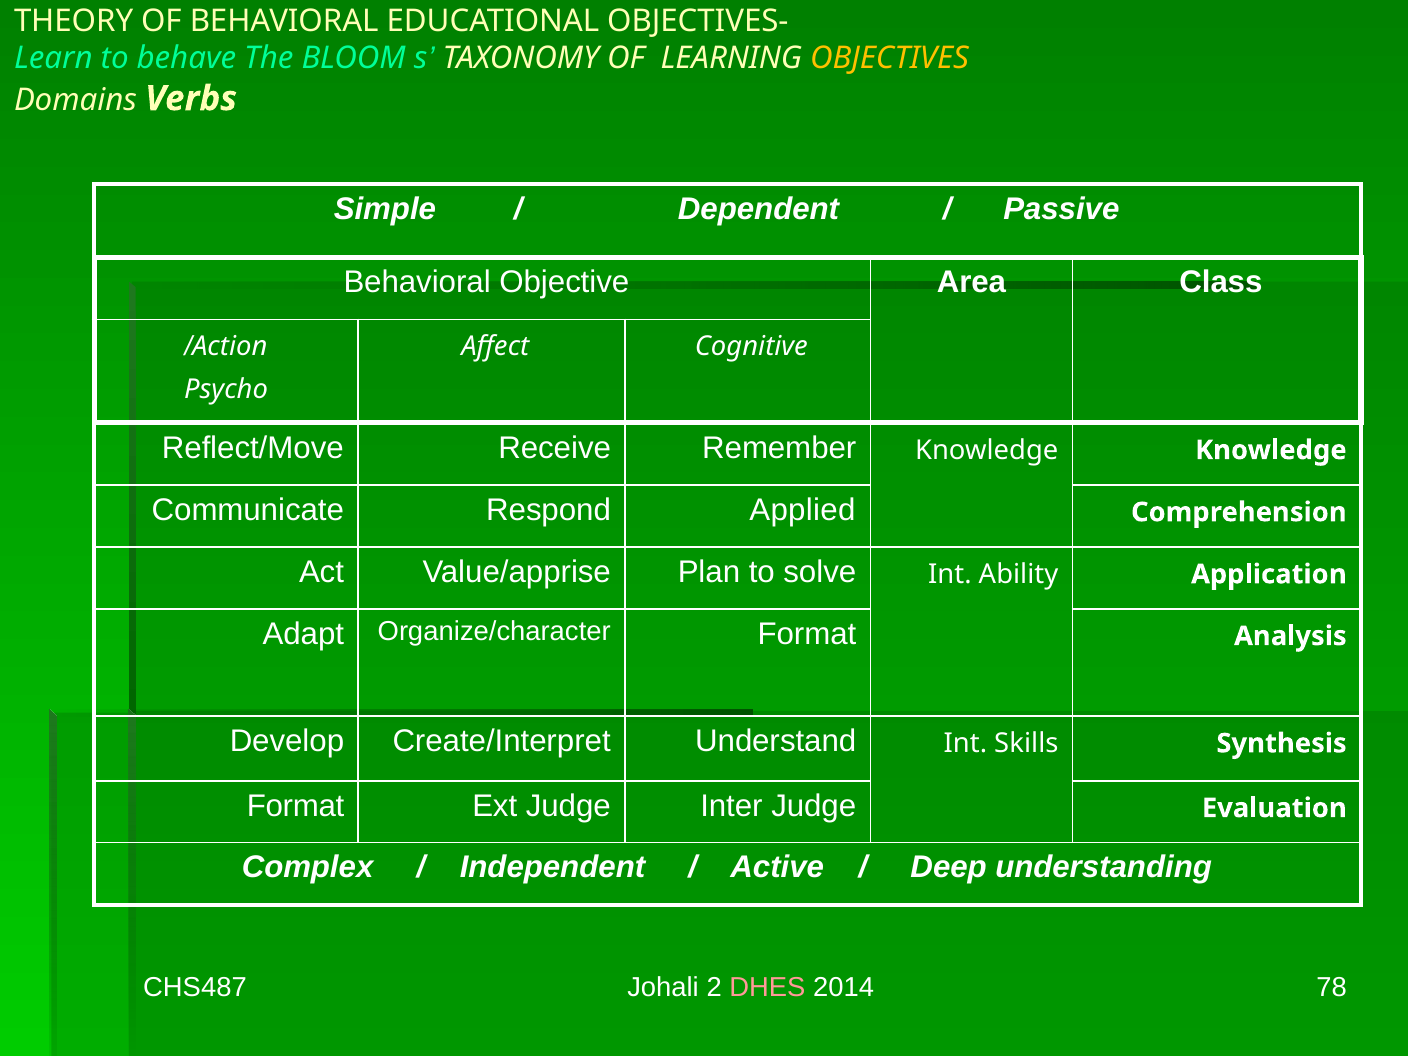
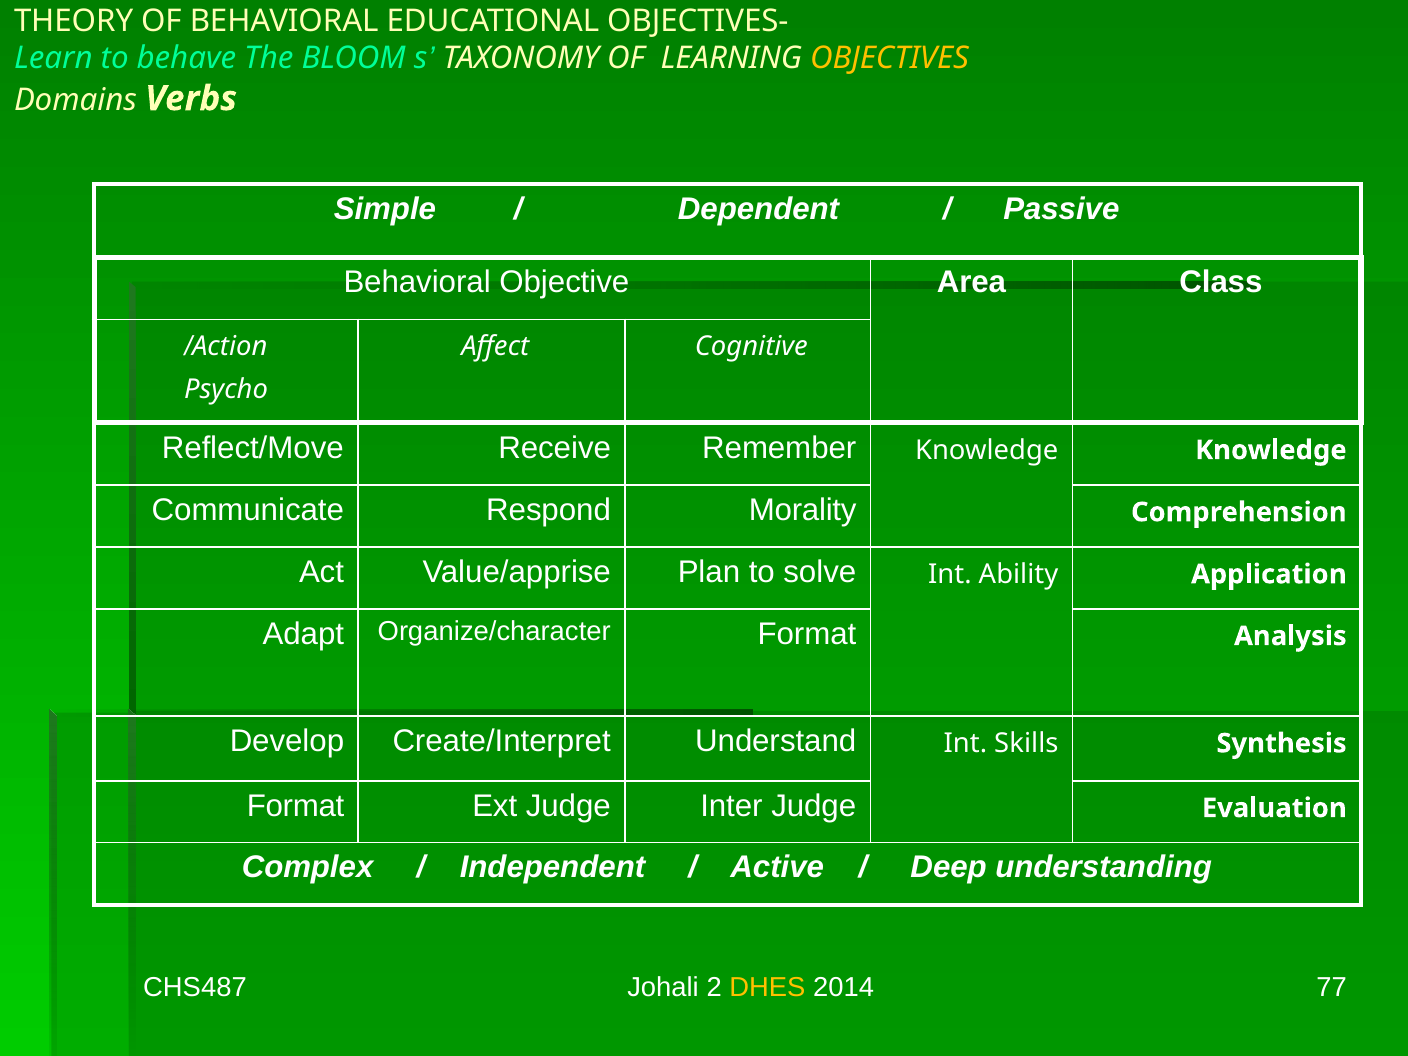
Applied: Applied -> Morality (803, 510)
DHES colour: pink -> yellow (767, 987)
78: 78 -> 77 (1332, 987)
